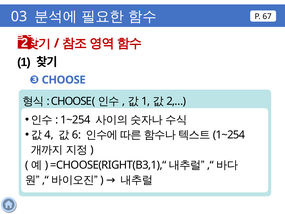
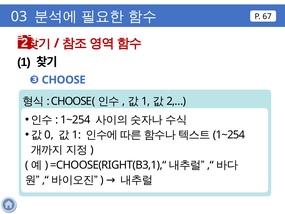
4: 4 -> 0 (49, 135)
6: 6 -> 1 (76, 135)
